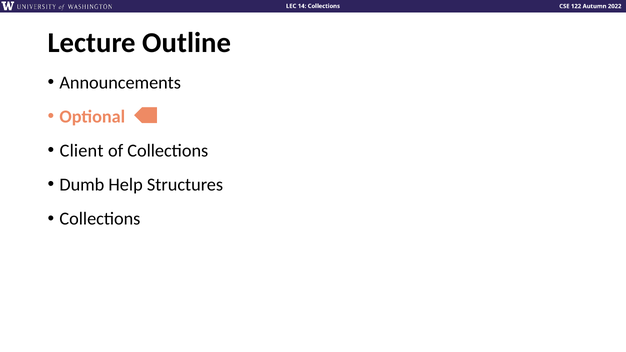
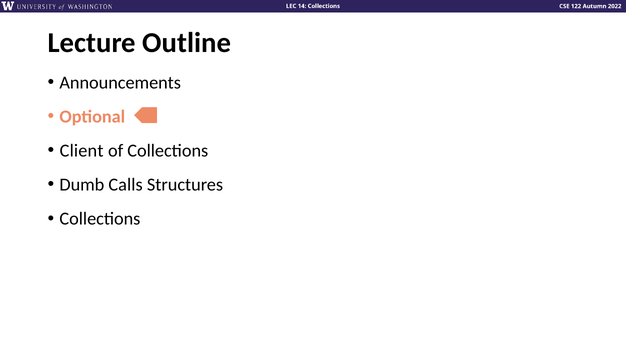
Help: Help -> Calls (126, 185)
